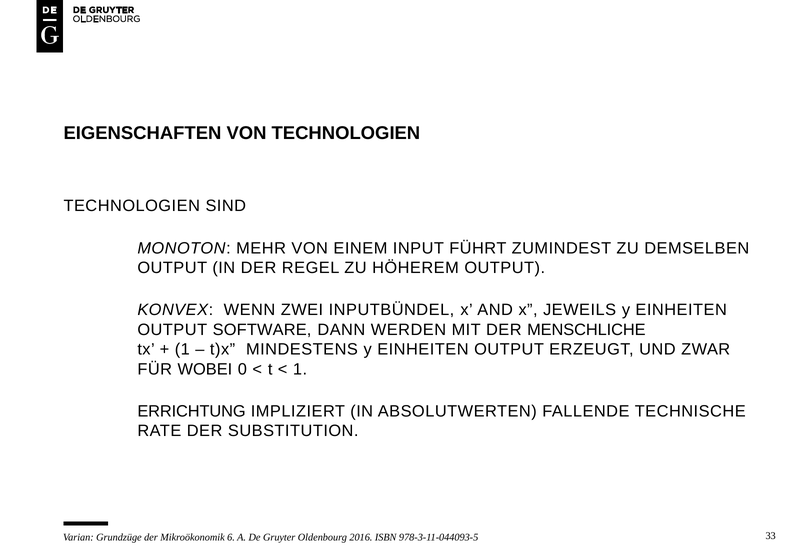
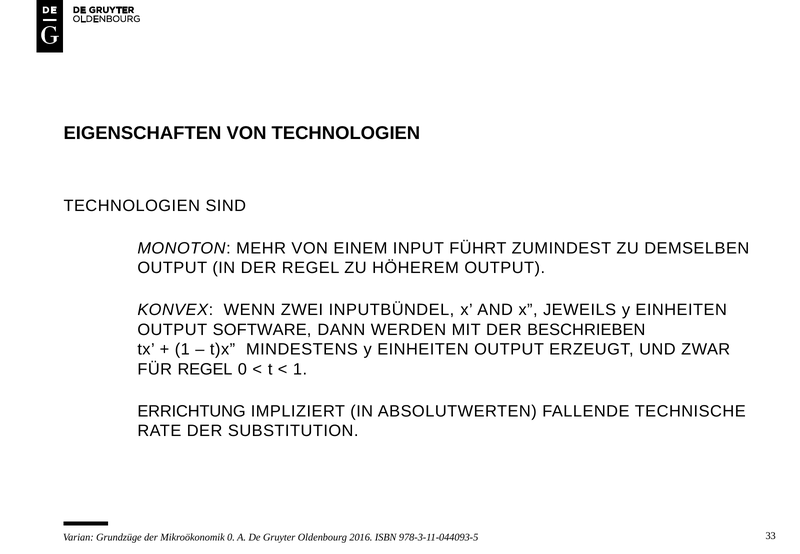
MENSCHLICHE: MENSCHLICHE -> BESCHRIEBEN (586, 330)
FÜR WOBEI: WOBEI -> REGEL (205, 369)
Mikroökonomik 6: 6 -> 0 (231, 537)
